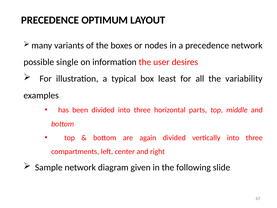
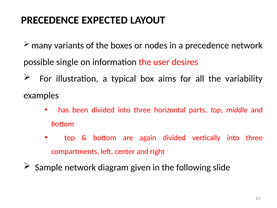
OPTIMUM: OPTIMUM -> EXPECTED (105, 20)
least: least -> aims (167, 79)
